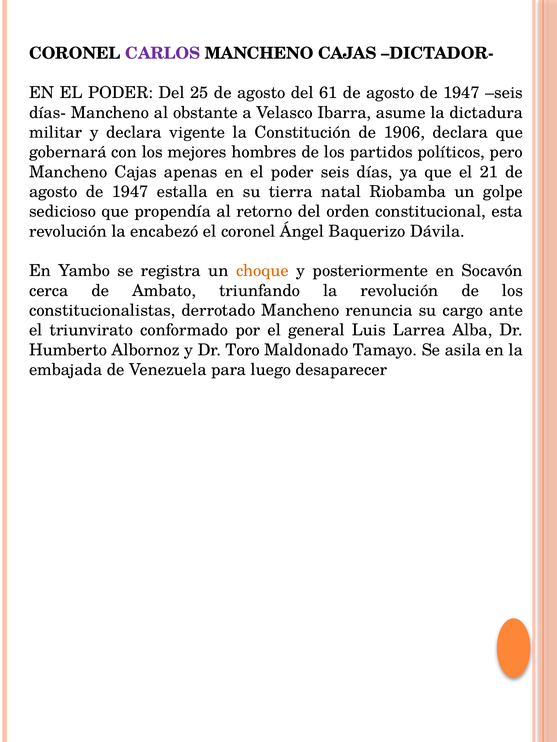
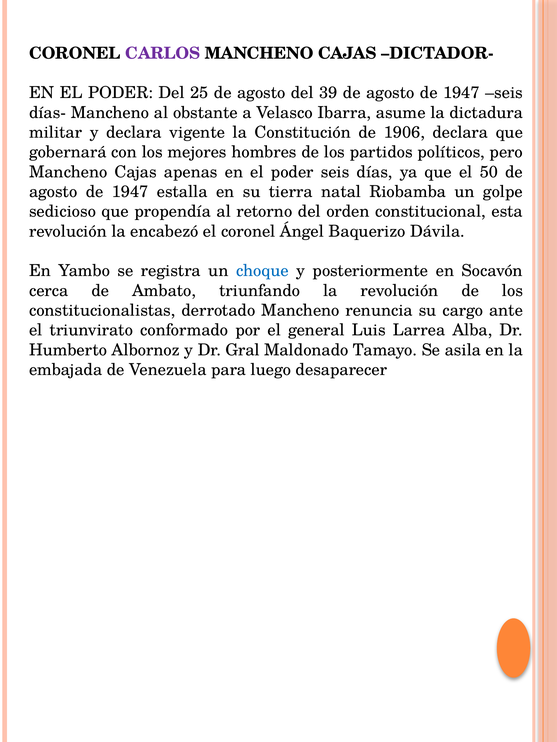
61: 61 -> 39 (328, 93)
21: 21 -> 50 (489, 172)
choque colour: orange -> blue (262, 271)
Toro: Toro -> Gral (243, 350)
